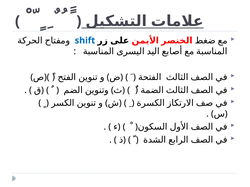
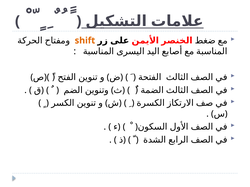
shift colour: blue -> orange (85, 41)
